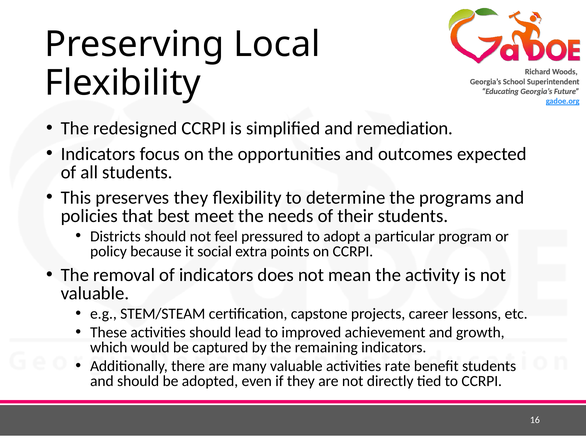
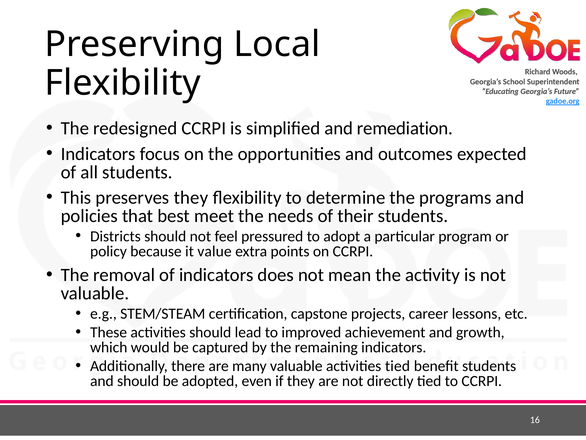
social: social -> value (215, 251)
activities rate: rate -> tied (397, 366)
